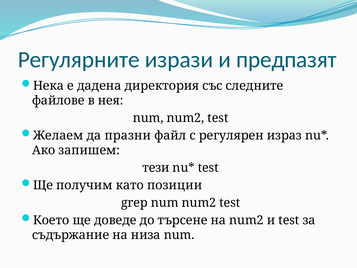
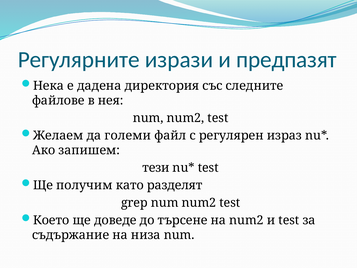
празни: празни -> големи (128, 135)
позиции: позиции -> разделят (175, 185)
